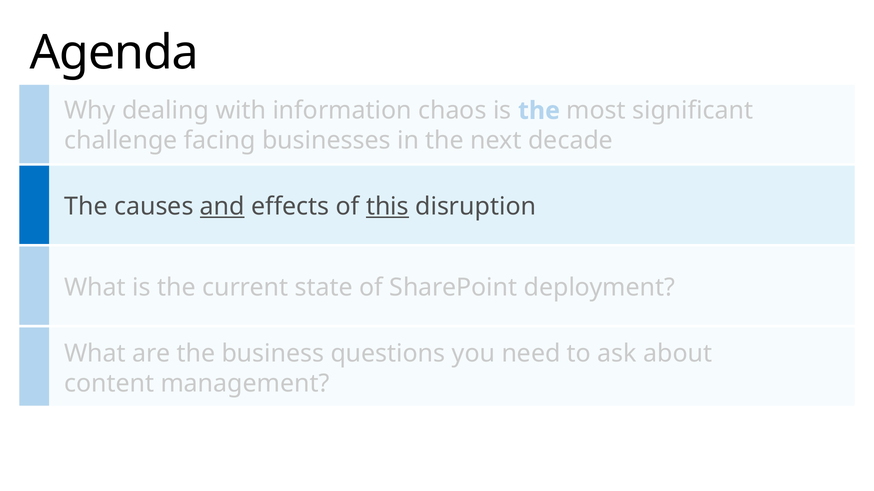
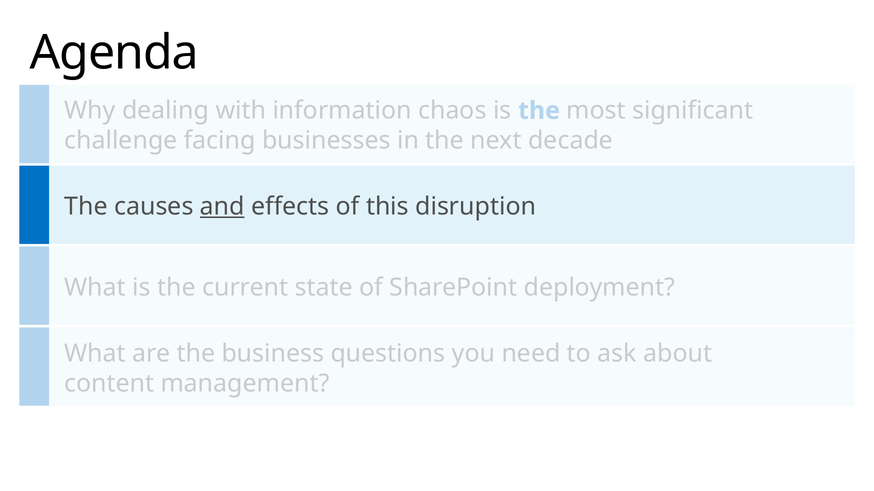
this underline: present -> none (387, 207)
